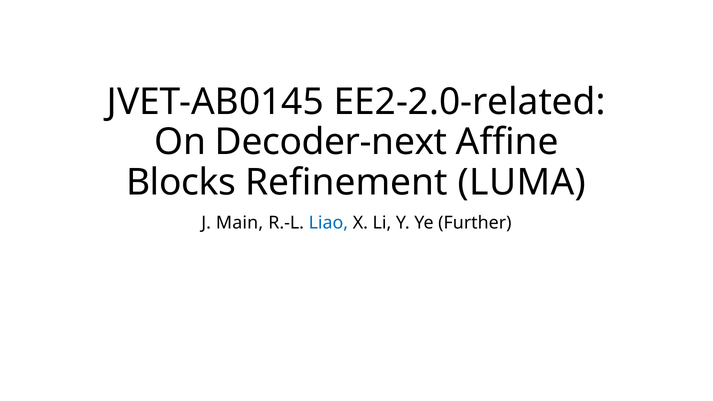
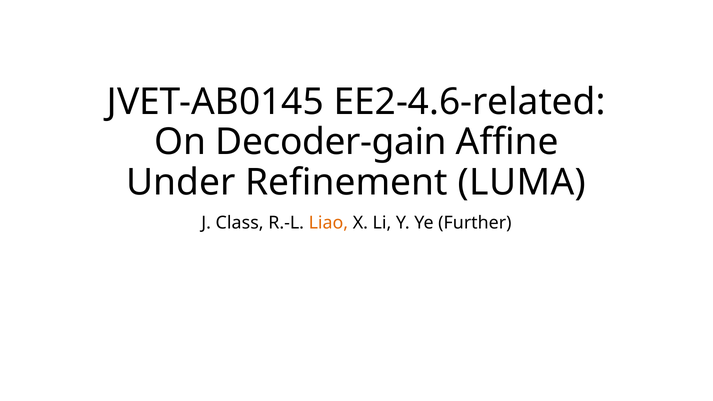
EE2-2.0-related: EE2-2.0-related -> EE2-4.6-related (470, 102)
Decoder-next: Decoder-next -> Decoder-gain (331, 142)
Blocks: Blocks -> Under (181, 182)
Main: Main -> Class (240, 223)
Liao colour: blue -> orange (328, 223)
